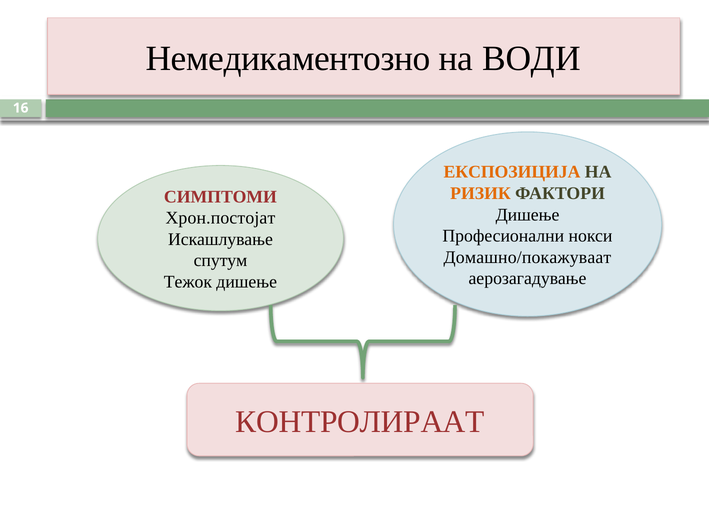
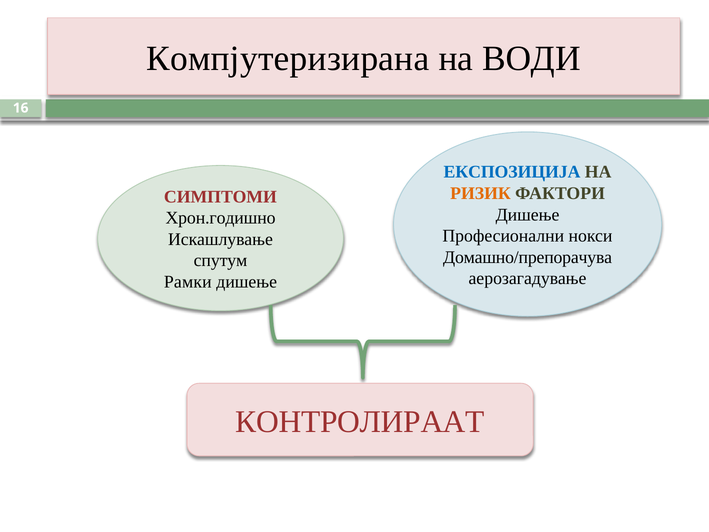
Немедикаментозно: Немедикаментозно -> Компјутеризирана (288, 59)
ЕКСПОЗИЦИЈА colour: orange -> blue (512, 172)
Хрон.постојат: Хрон.постојат -> Хрон.годишно (221, 218)
Домашно/покажуваат: Домашно/покажуваат -> Домашно/препорачува (528, 257)
Тежок: Тежок -> Рамки (188, 282)
